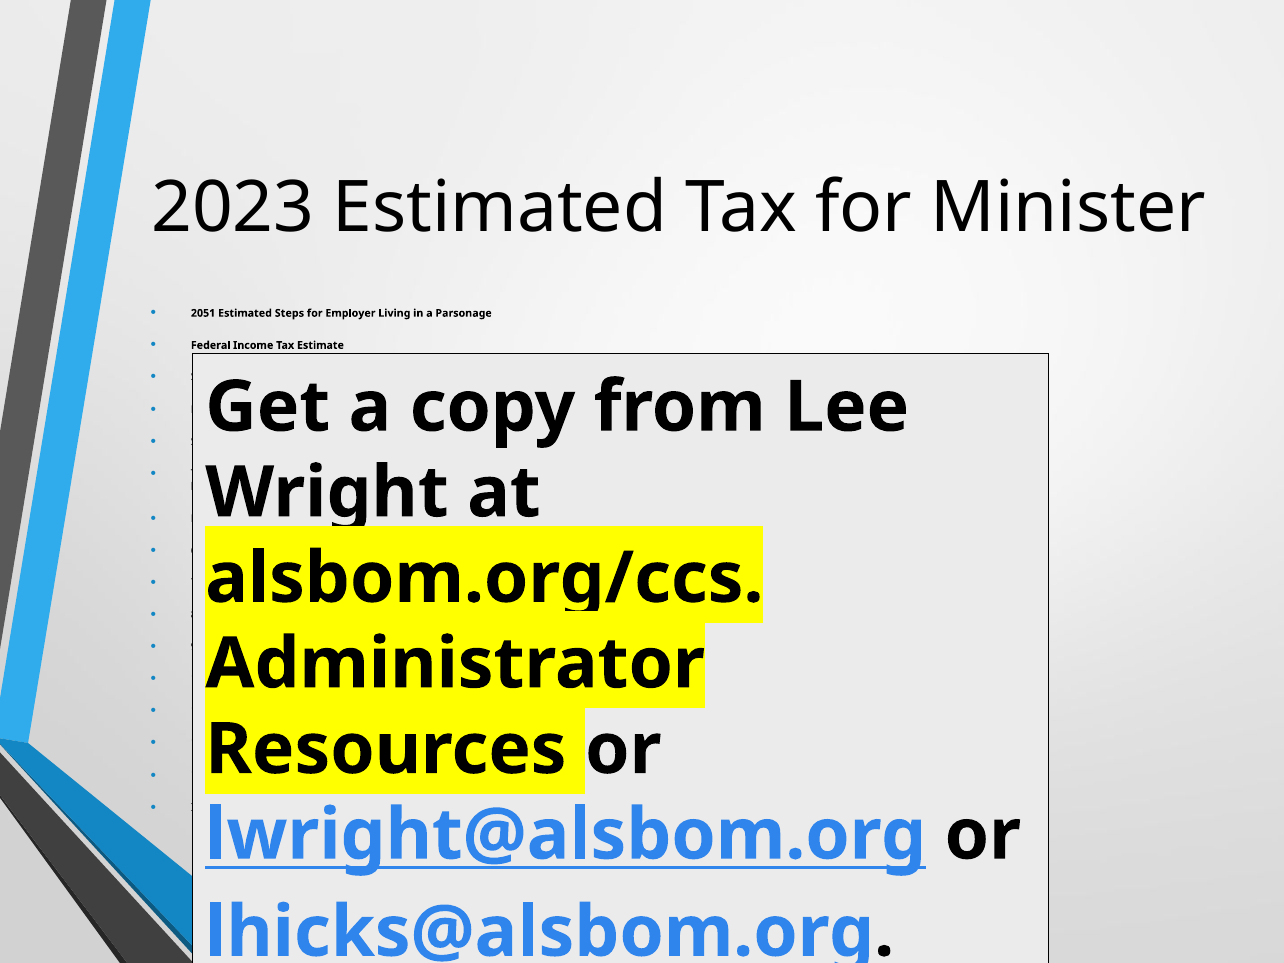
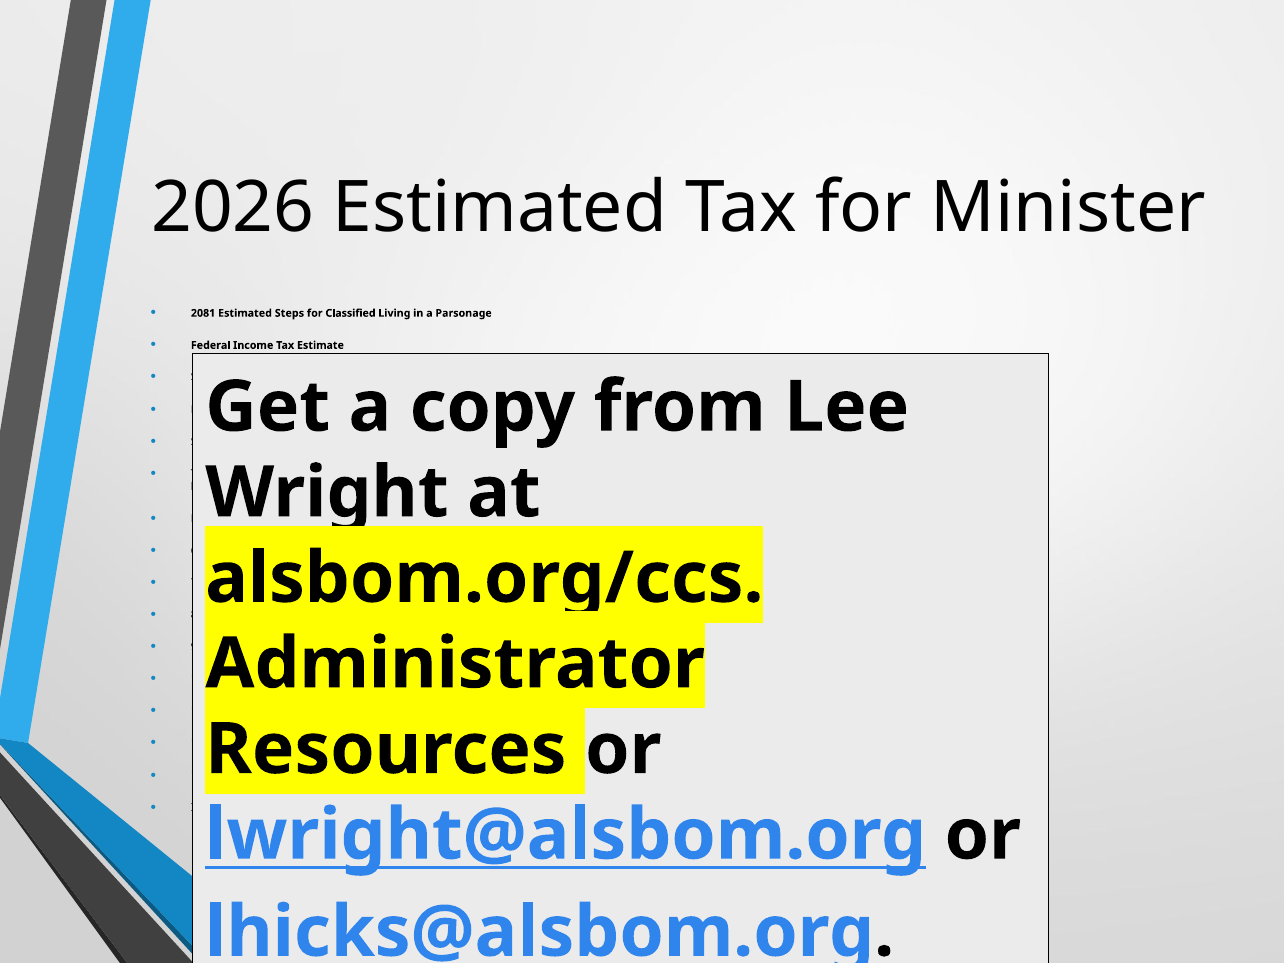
2023: 2023 -> 2026 (233, 208)
2051: 2051 -> 2081 (203, 313)
Employer: Employer -> Classified (350, 313)
